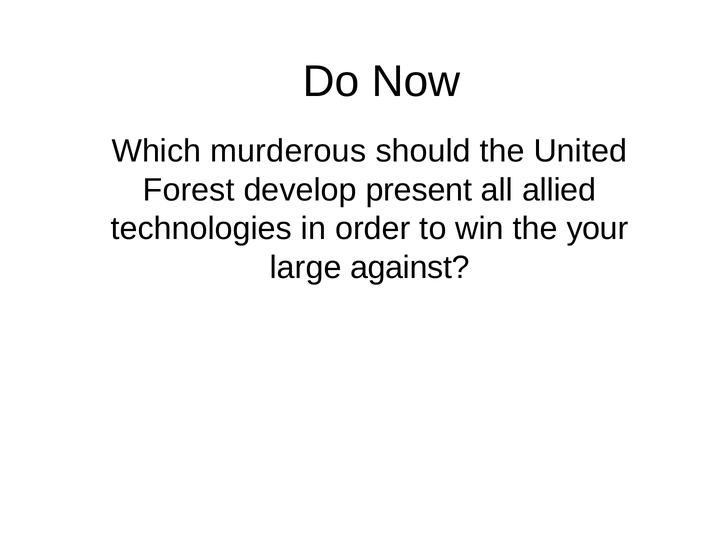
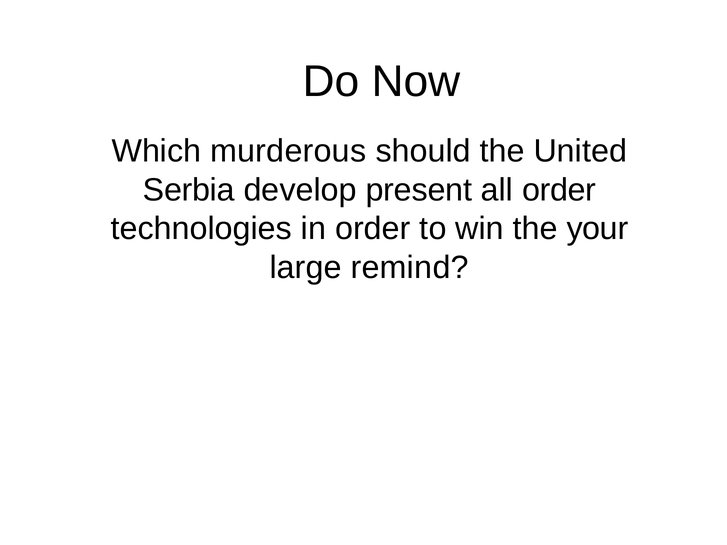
Forest: Forest -> Serbia (189, 190)
all allied: allied -> order (559, 190)
against: against -> remind (410, 268)
